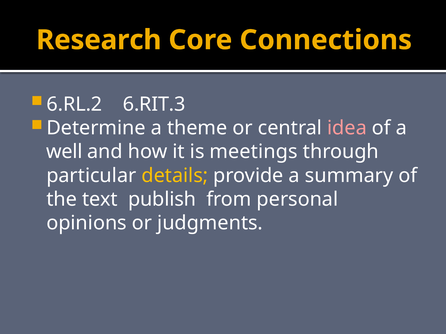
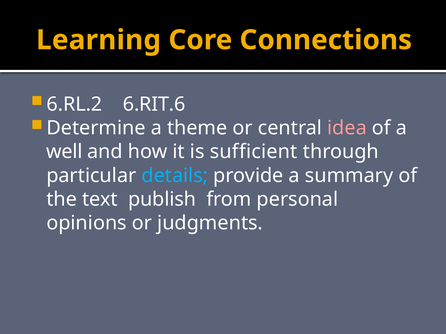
Research: Research -> Learning (99, 40)
6.RIT.3: 6.RIT.3 -> 6.RIT.6 (154, 104)
meetings: meetings -> sufficient (254, 152)
details colour: yellow -> light blue (175, 176)
